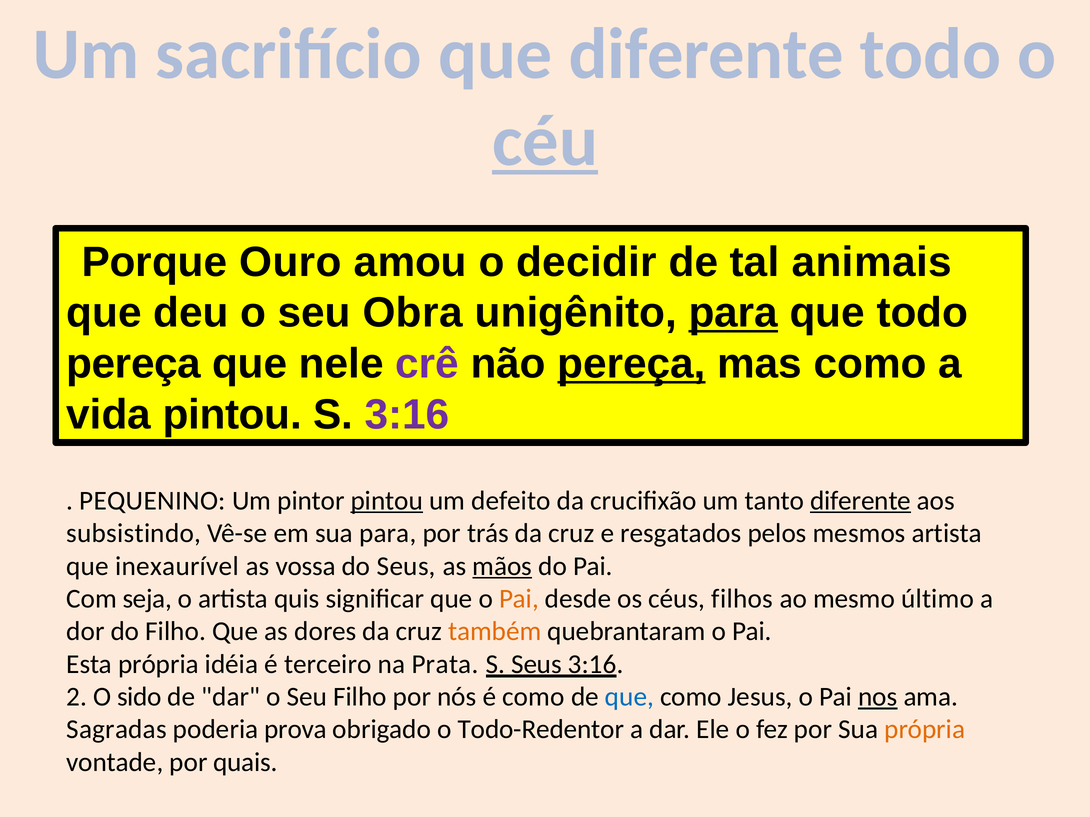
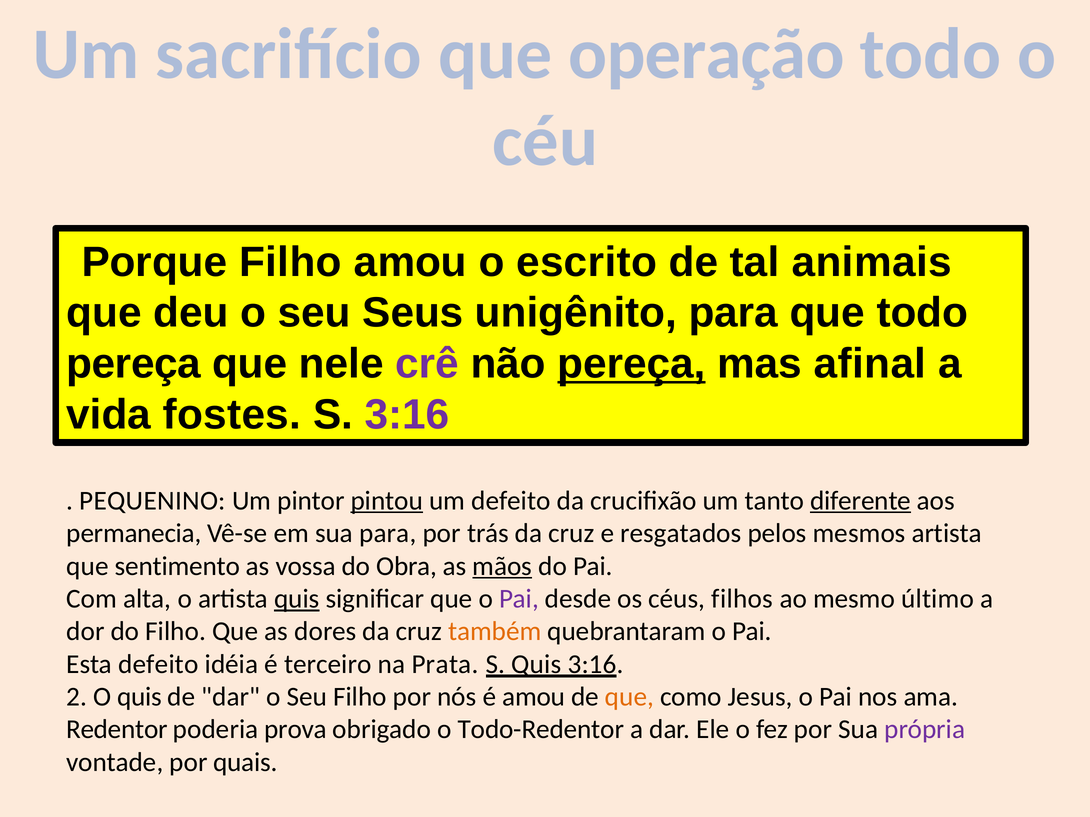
que diferente: diferente -> operação (706, 54)
céu underline: present -> none (545, 141)
Porque Ouro: Ouro -> Filho (290, 262)
decidir: decidir -> escrito (587, 262)
Obra: Obra -> Seus (413, 313)
para underline: present -> none (733, 313)
mas como: como -> afinal (870, 364)
vida pintou: pintou -> fostes (232, 415)
subsistindo: subsistindo -> permanecia (134, 534)
inexaurível: inexaurível -> sentimento (177, 566)
do Seus: Seus -> Obra (407, 566)
seja: seja -> alta (147, 599)
quis underline: none -> present (297, 599)
Pai colour: orange -> purple (519, 599)
Esta própria: própria -> defeito (158, 664)
S Seus: Seus -> Quis (536, 664)
O sido: sido -> quis (139, 697)
é como: como -> amou (534, 697)
que colour: blue -> orange (629, 697)
nos underline: present -> none (878, 697)
Sagradas: Sagradas -> Redentor (117, 730)
própria colour: orange -> purple (925, 730)
